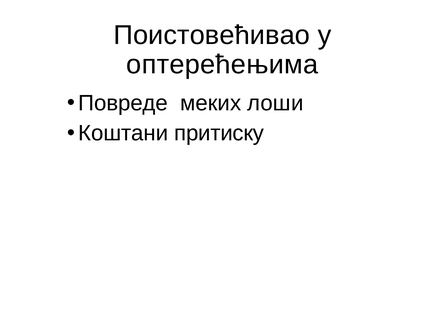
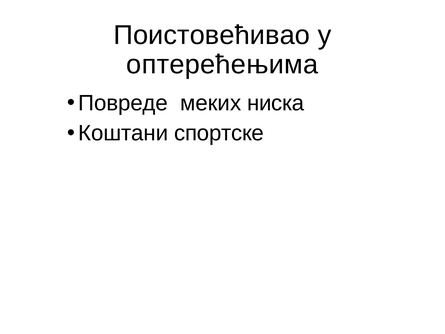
лоши: лоши -> ниска (276, 103)
притиску: притиску -> спортске (219, 133)
